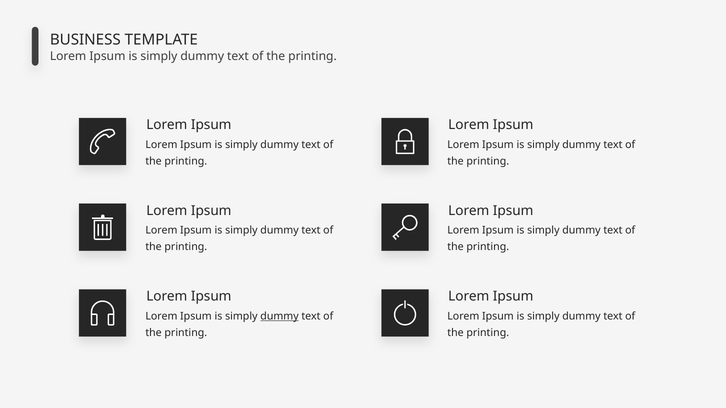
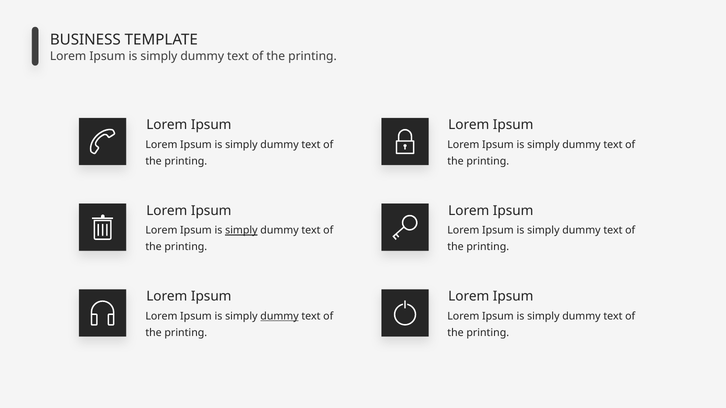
simply underline: none -> present (241, 231)
